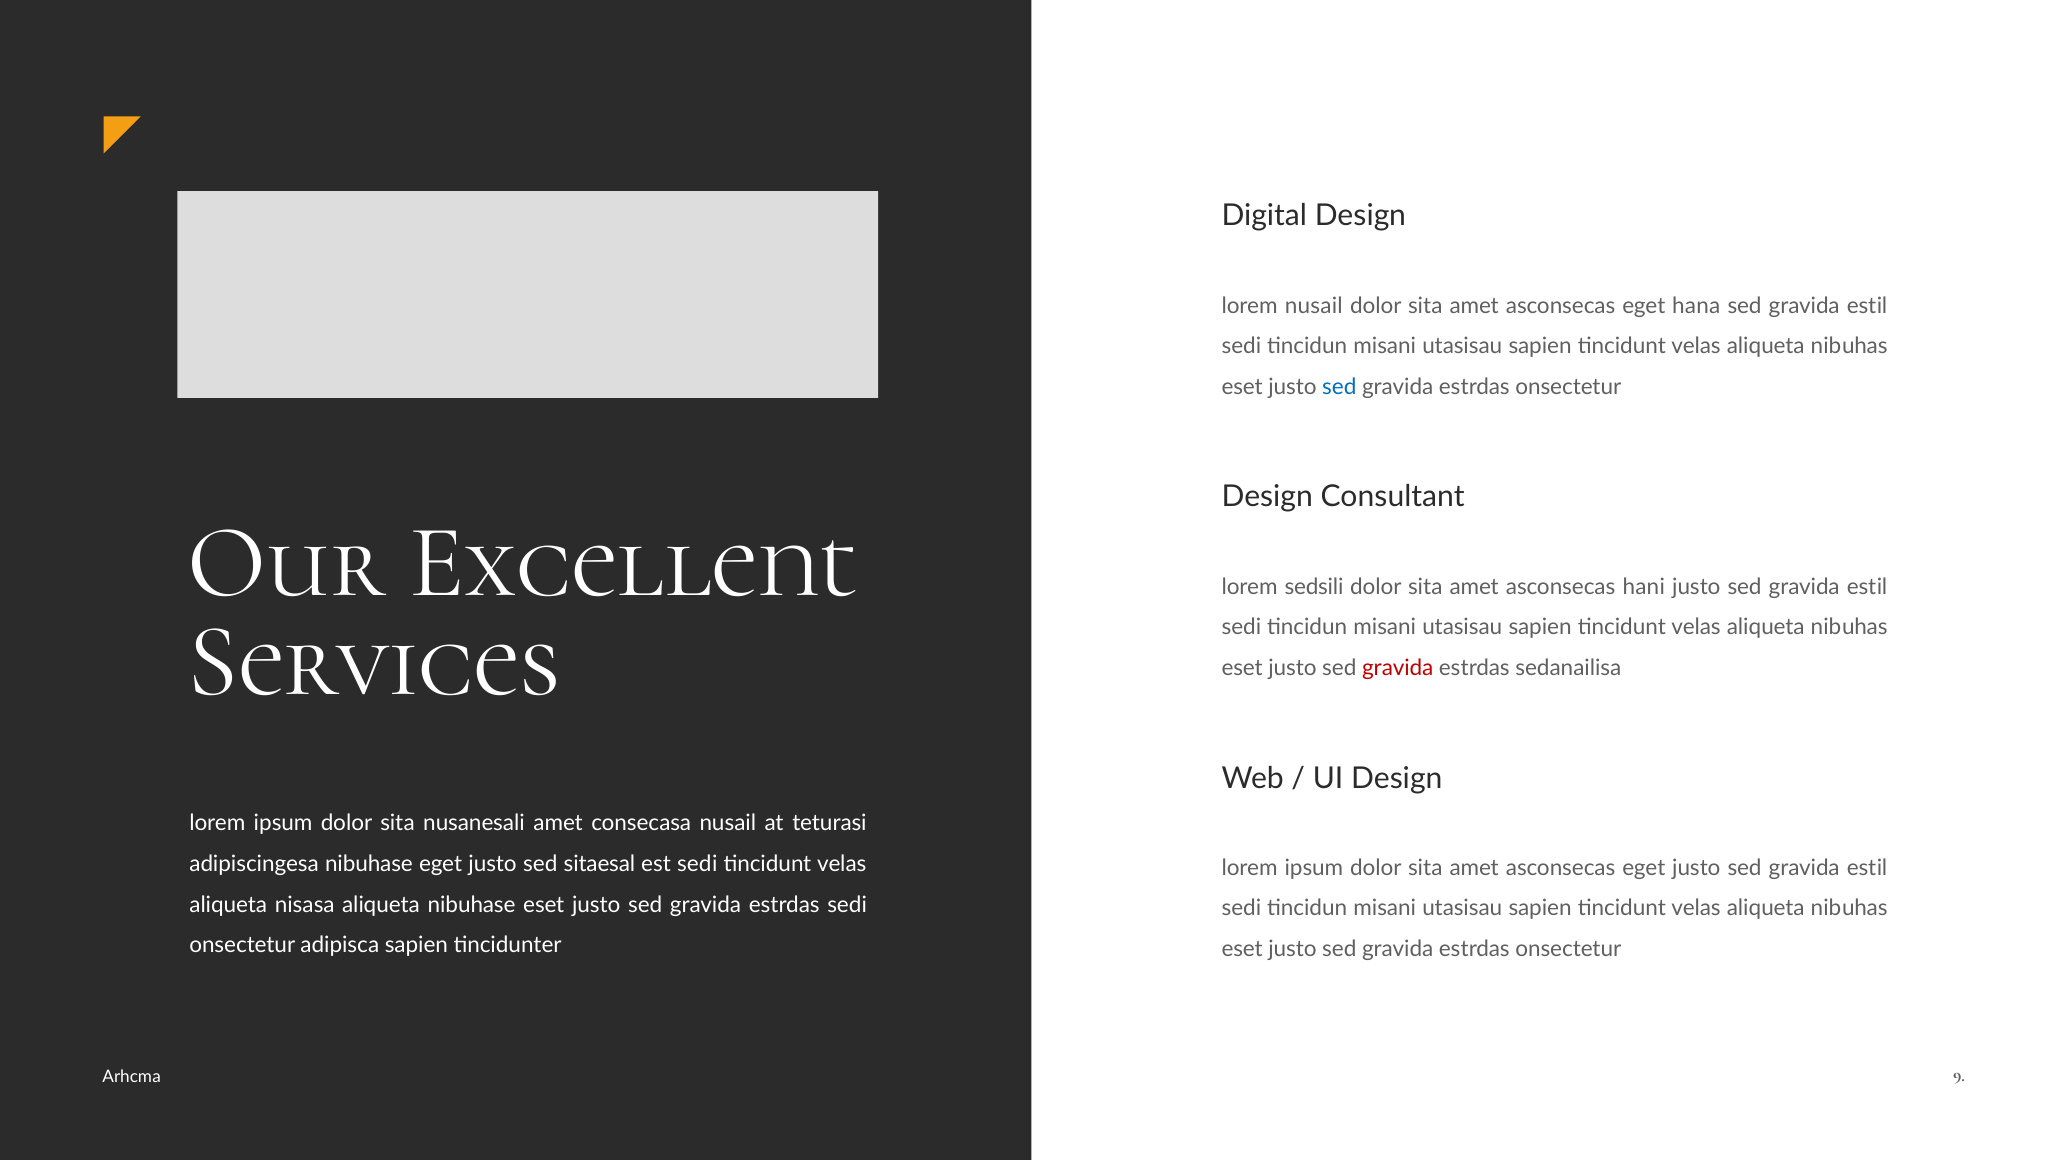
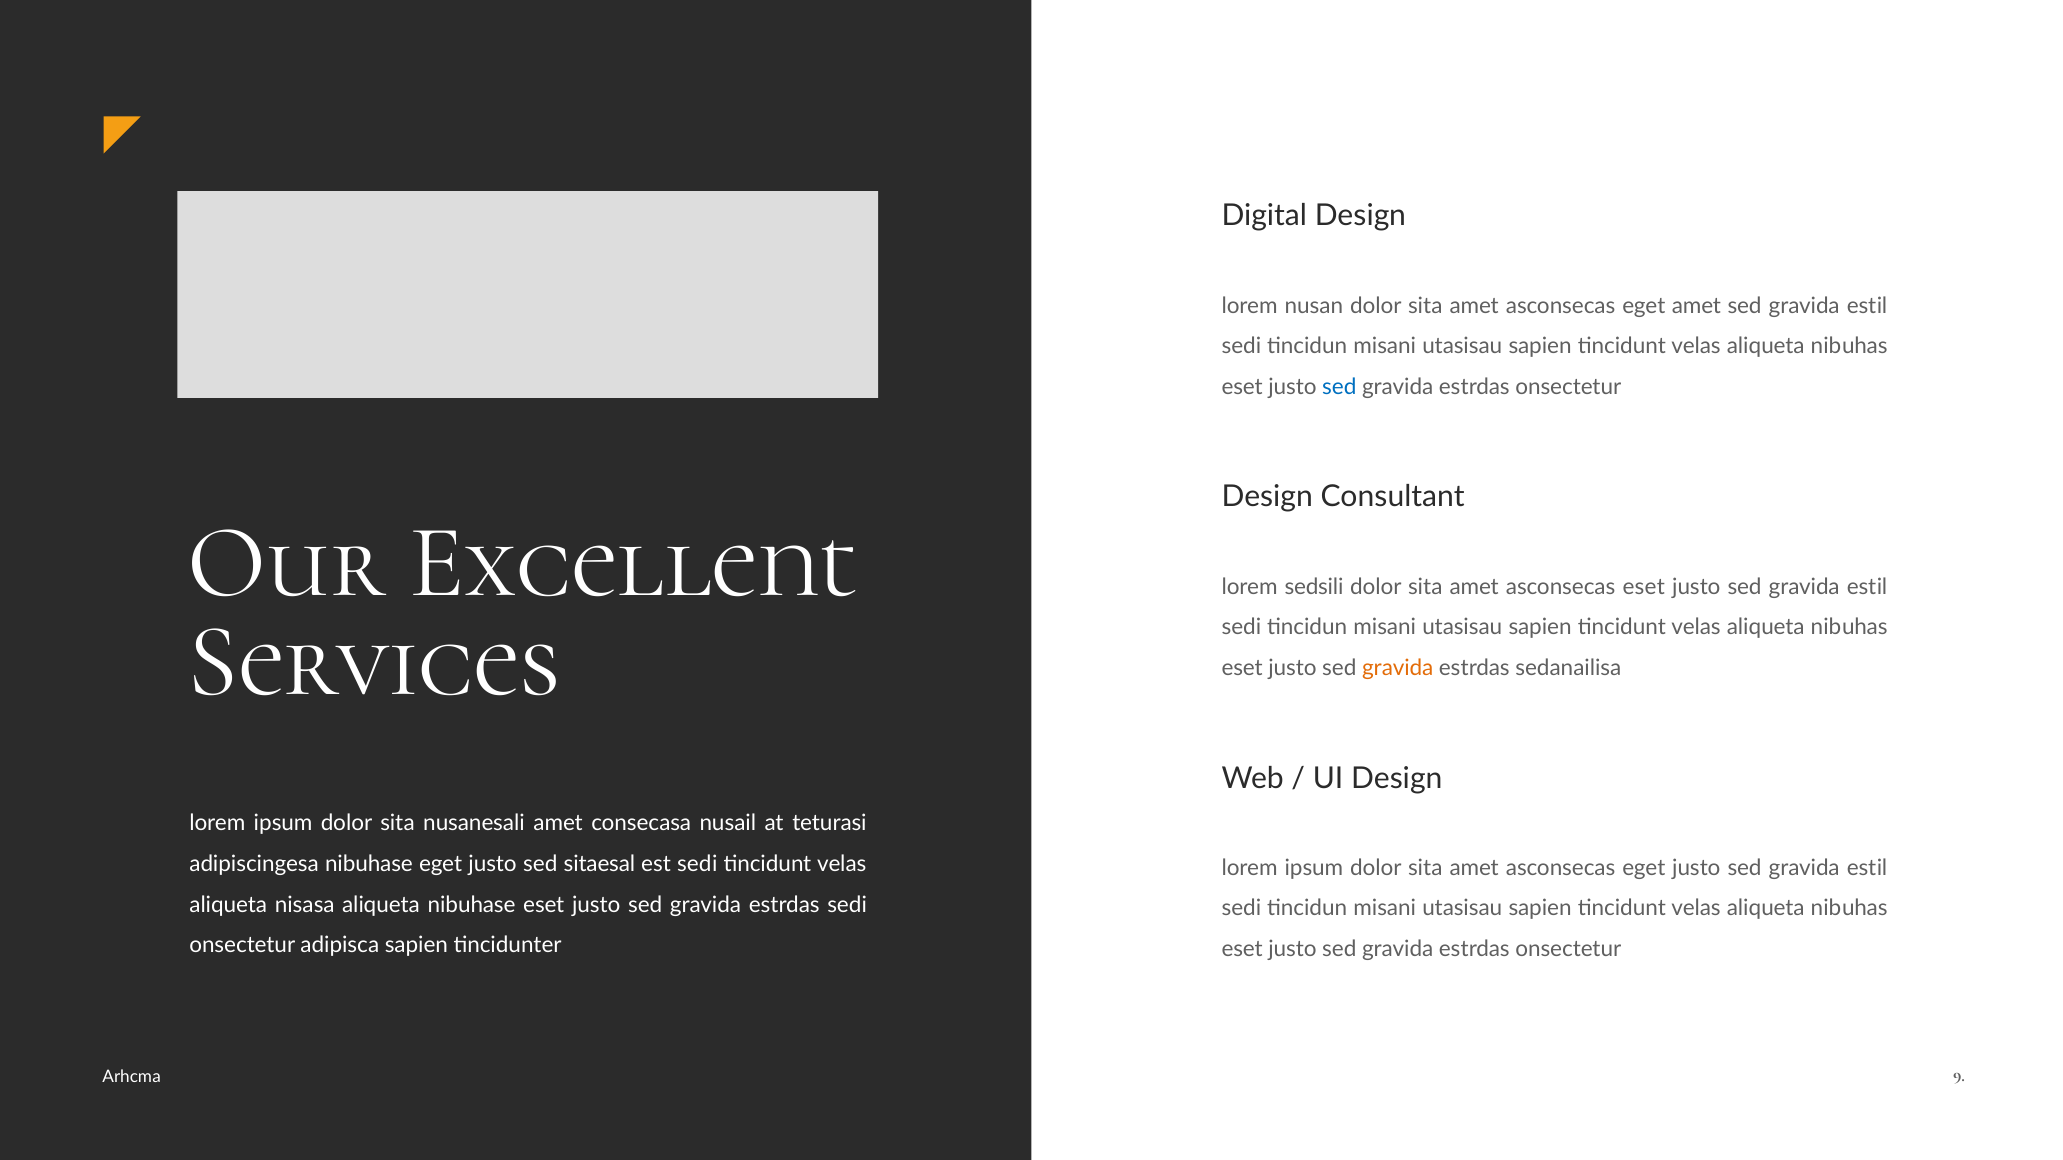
lorem nusail: nusail -> nusan (1314, 306)
eget hana: hana -> amet (1696, 306)
asconsecas hani: hani -> eset (1644, 587)
gravida colour: red -> orange (1398, 668)
